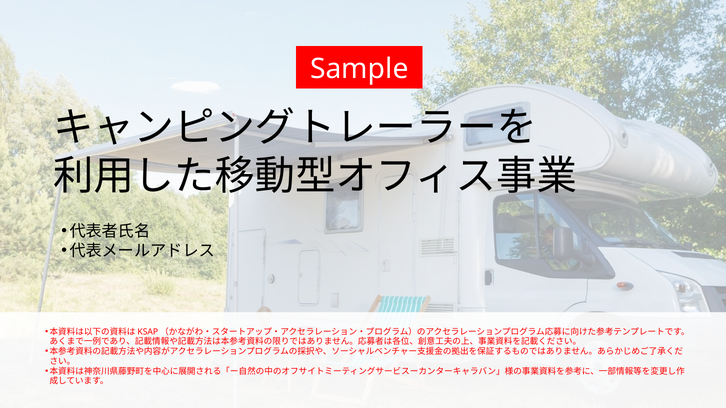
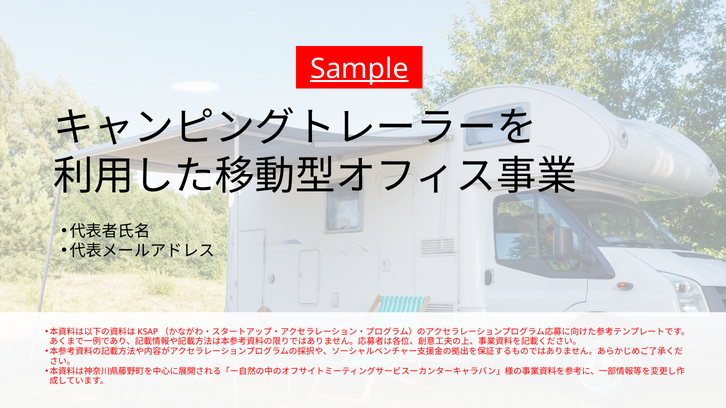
Sample underline: none -> present (359, 69)
